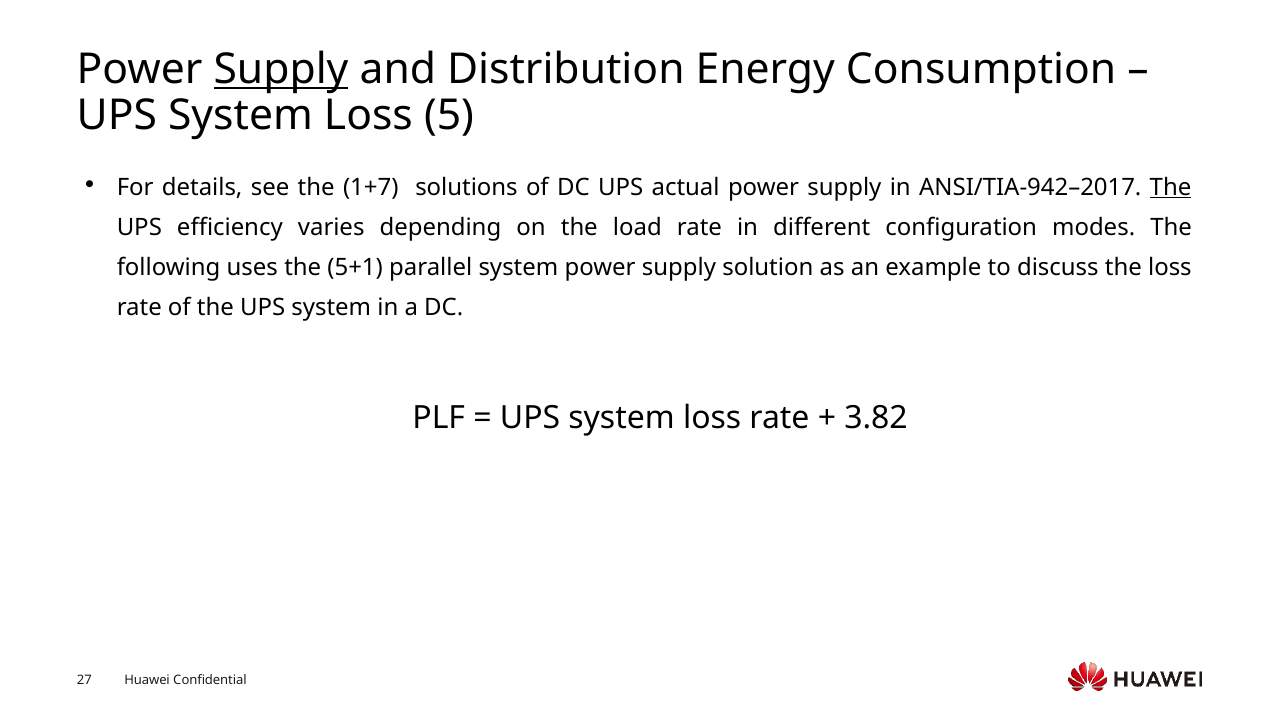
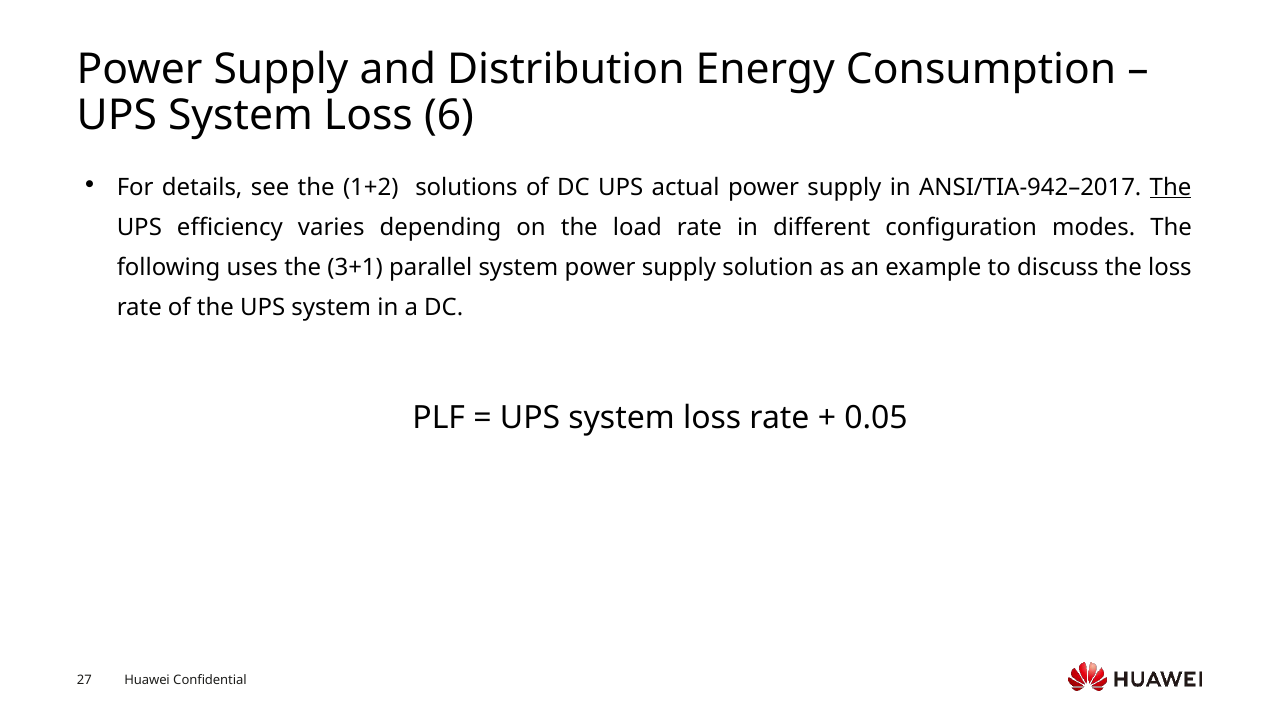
Supply underline: present -> none (281, 70)
5: 5 -> 6 (449, 116)
1+7: 1+7 -> 1+2 (371, 187)
5+1: 5+1 -> 3+1 (355, 268)
3.82: 3.82 -> 0.05 (876, 418)
